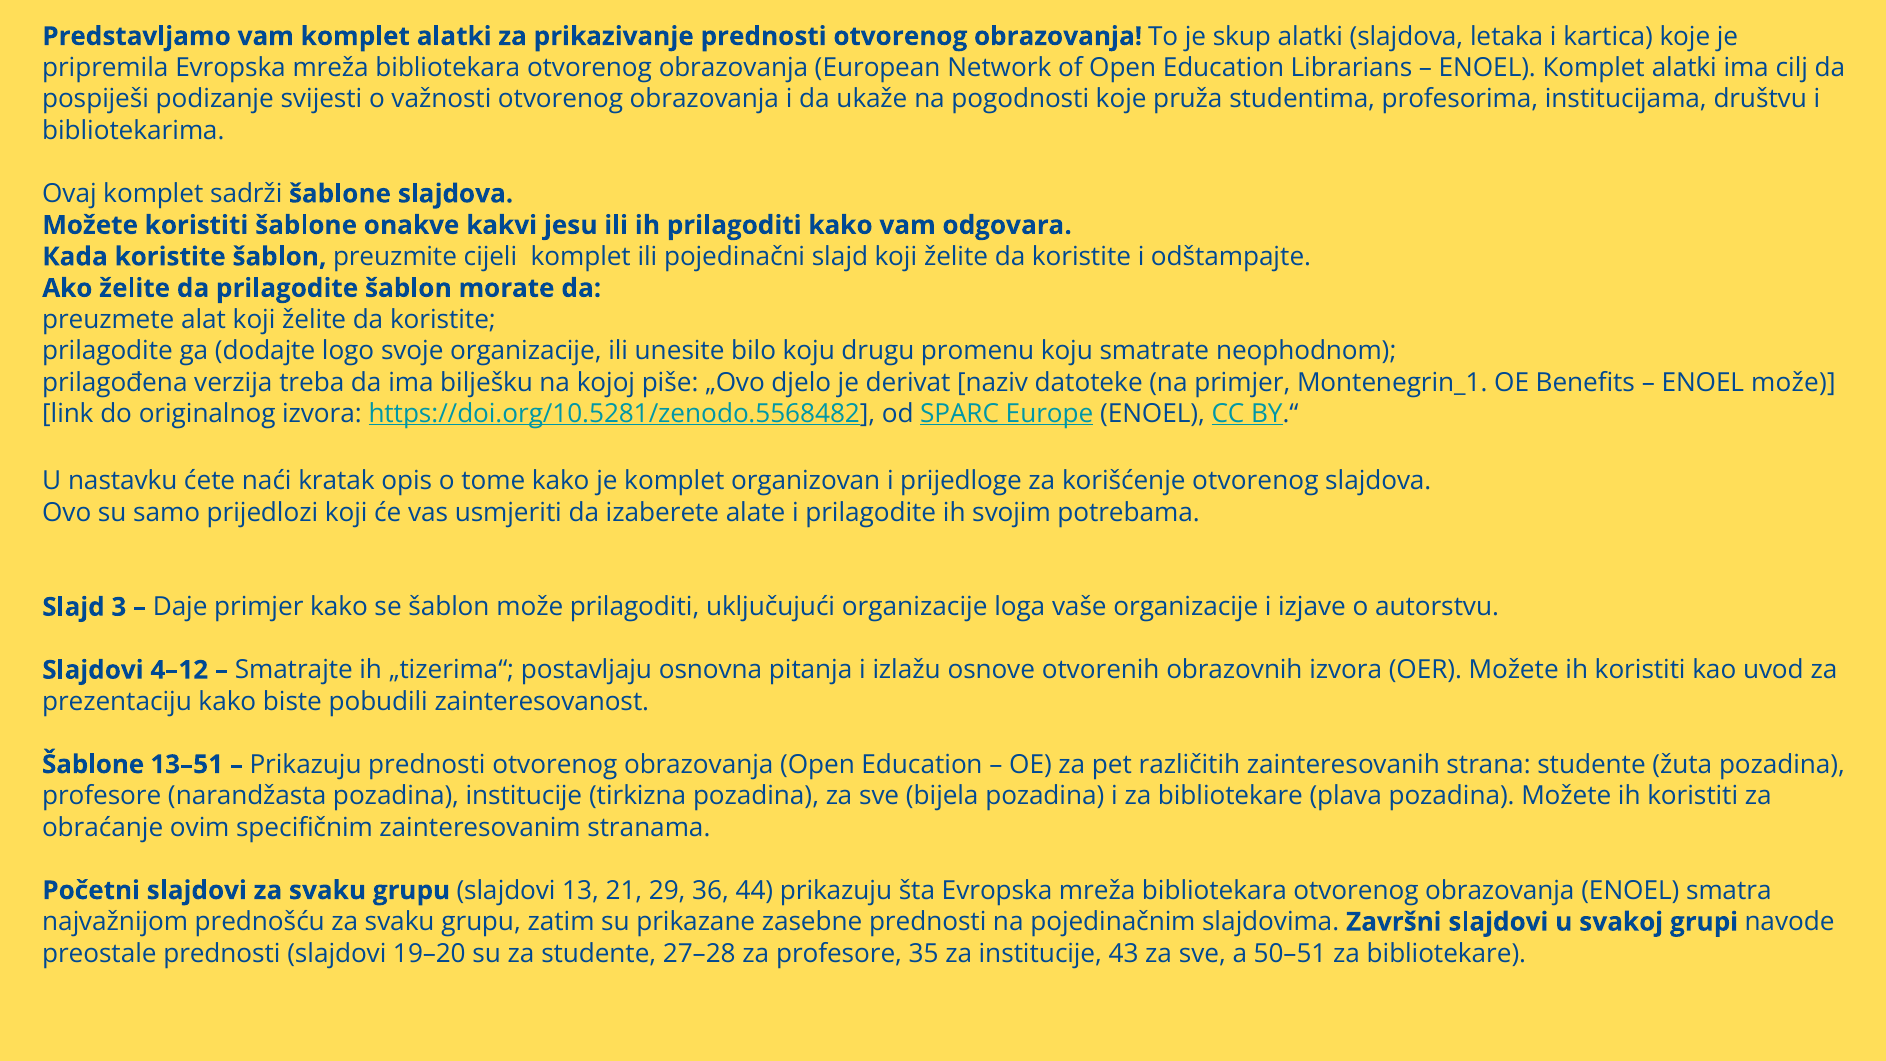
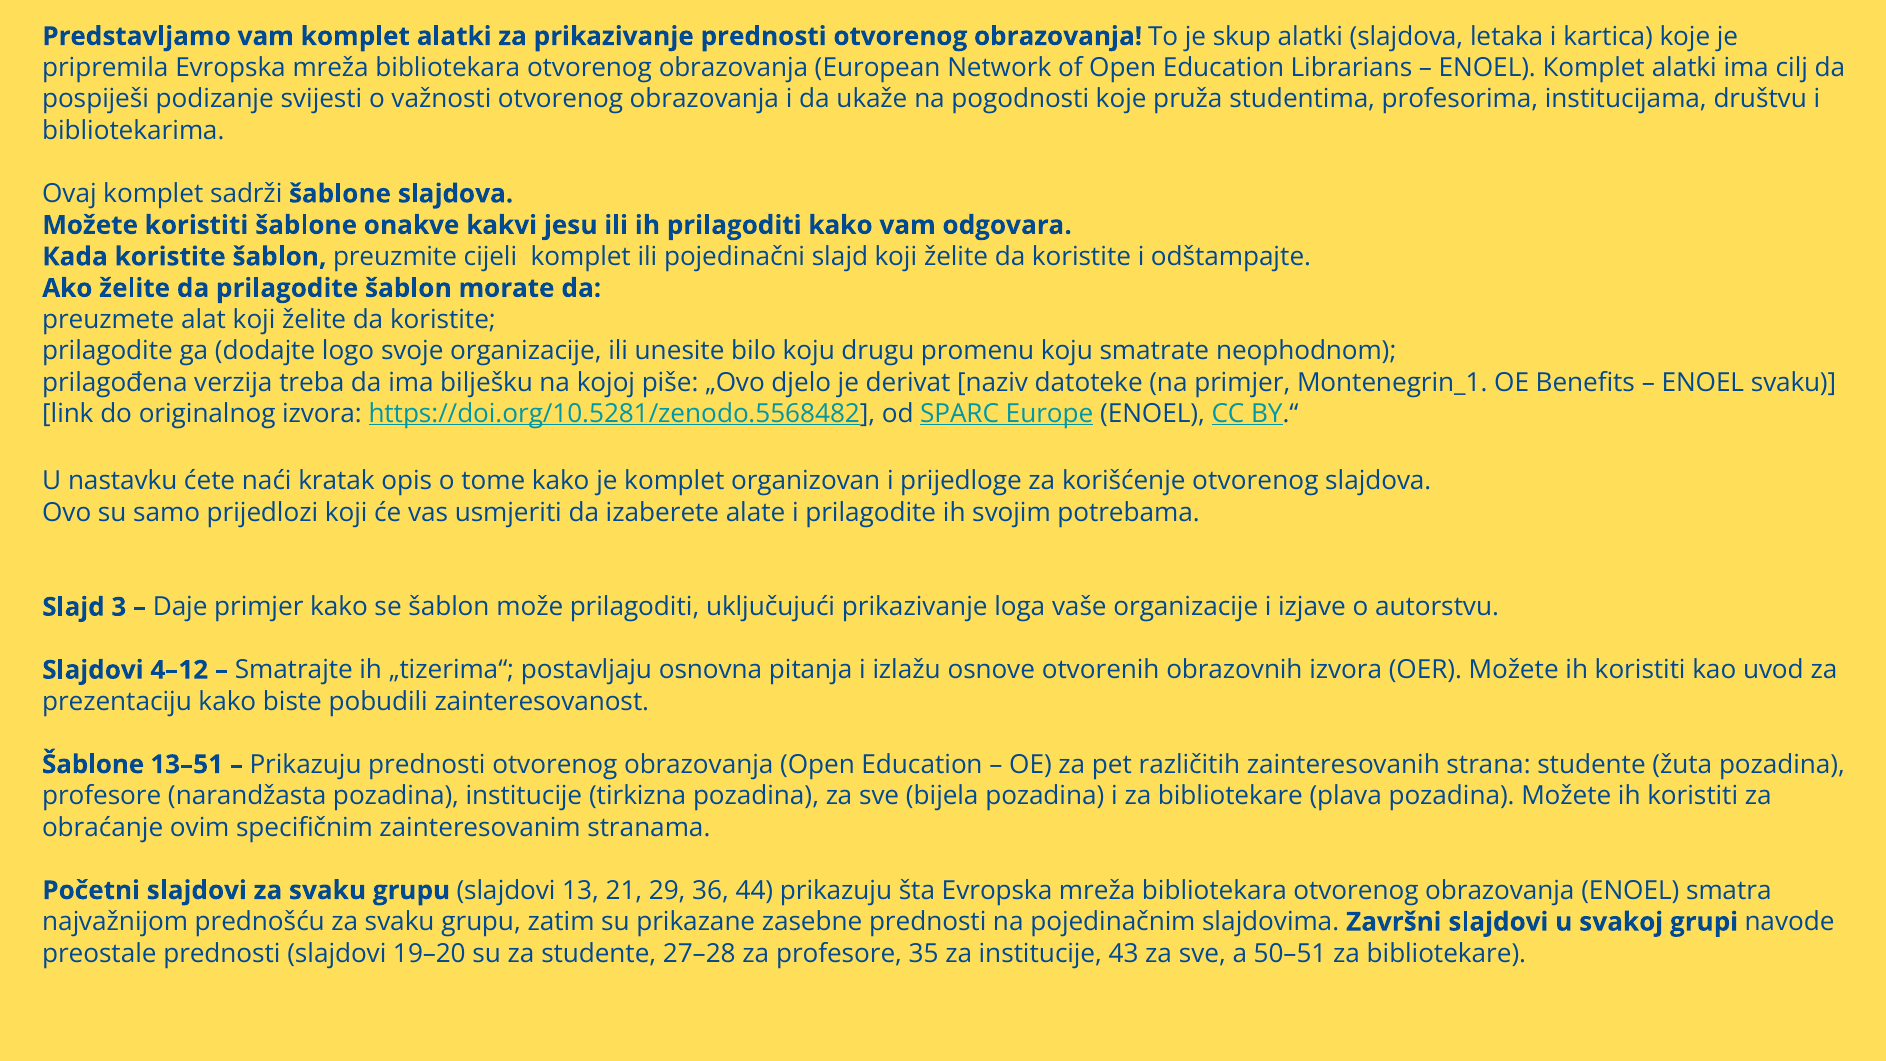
ENOEL može: može -> svaku (1794, 383)
uključujući organizacije: organizacije -> prikazivanje (915, 607)
